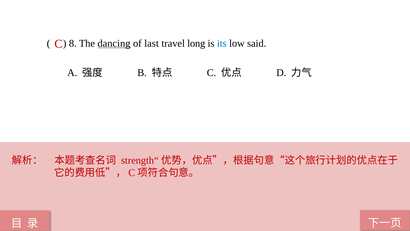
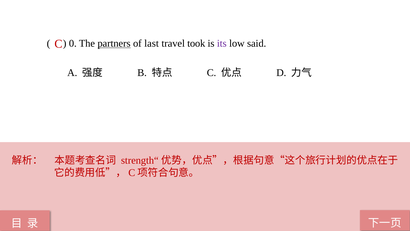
8: 8 -> 0 (73, 43)
dancing: dancing -> partners (114, 43)
long: long -> took (196, 43)
its colour: blue -> purple (222, 43)
